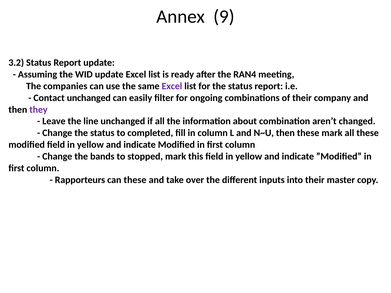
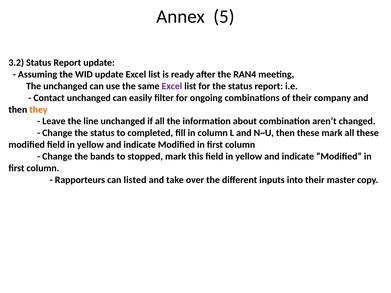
9: 9 -> 5 (224, 17)
The companies: companies -> unchanged (65, 86)
they colour: purple -> orange (38, 110)
can these: these -> listed (135, 180)
